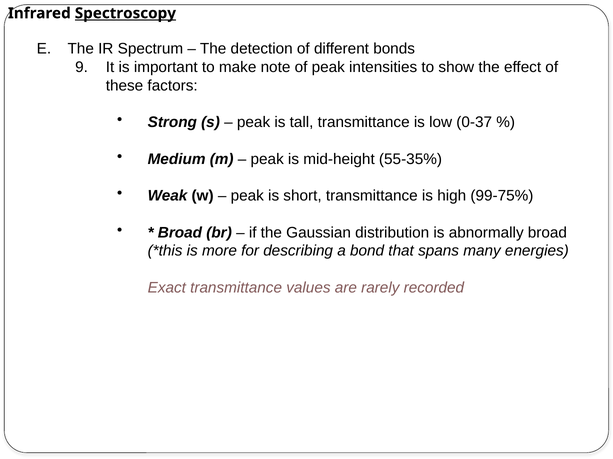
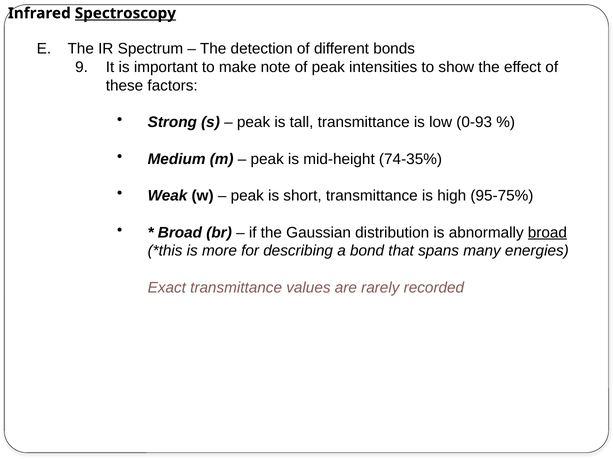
0-37: 0-37 -> 0-93 (474, 123)
55-35%: 55-35% -> 74-35% (410, 159)
99-75%: 99-75% -> 95-75% (502, 196)
broad underline: none -> present (547, 233)
